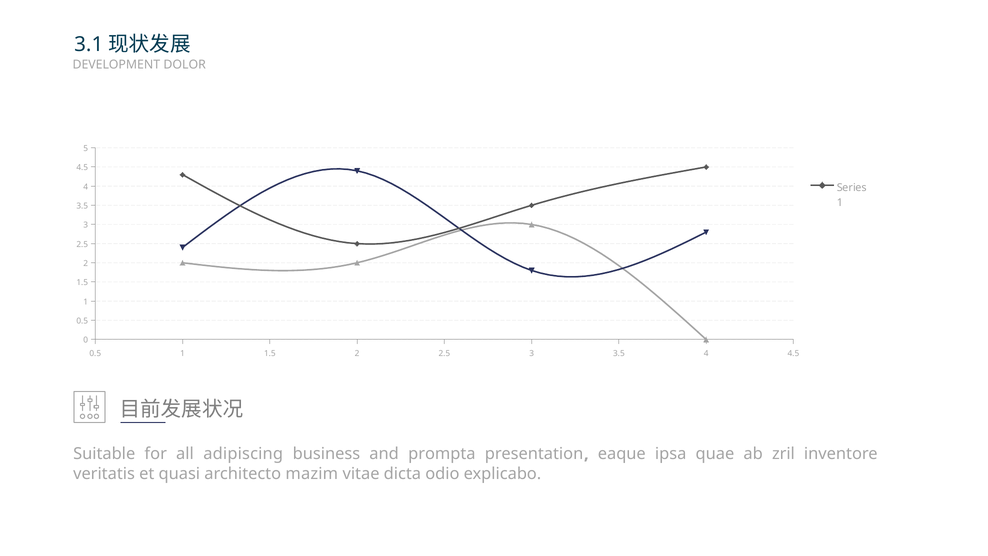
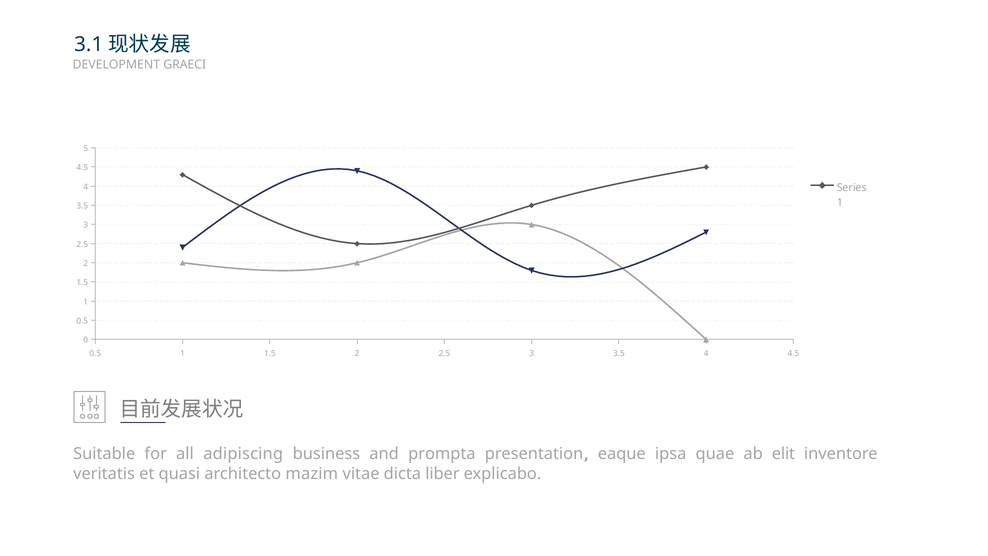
DOLOR: DOLOR -> GRAECI (185, 65)
zril: zril -> elit (783, 454)
odio: odio -> liber (442, 473)
